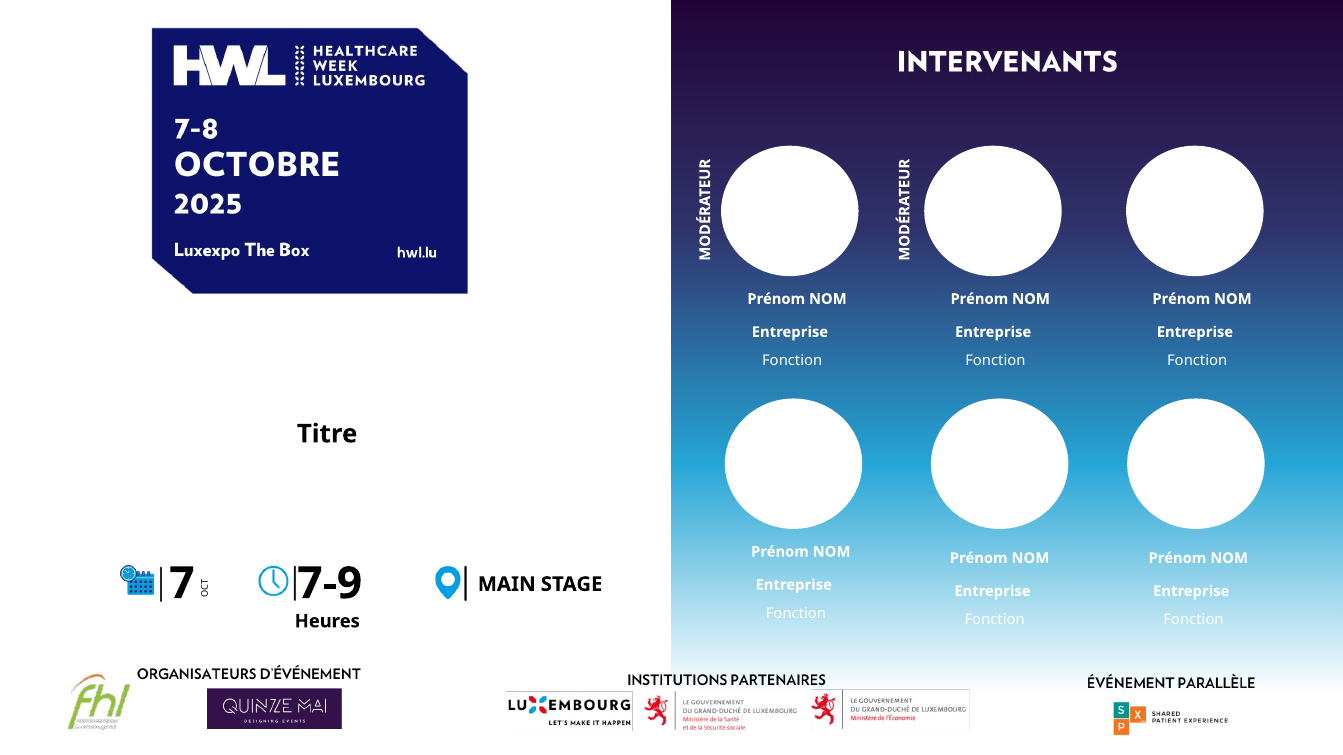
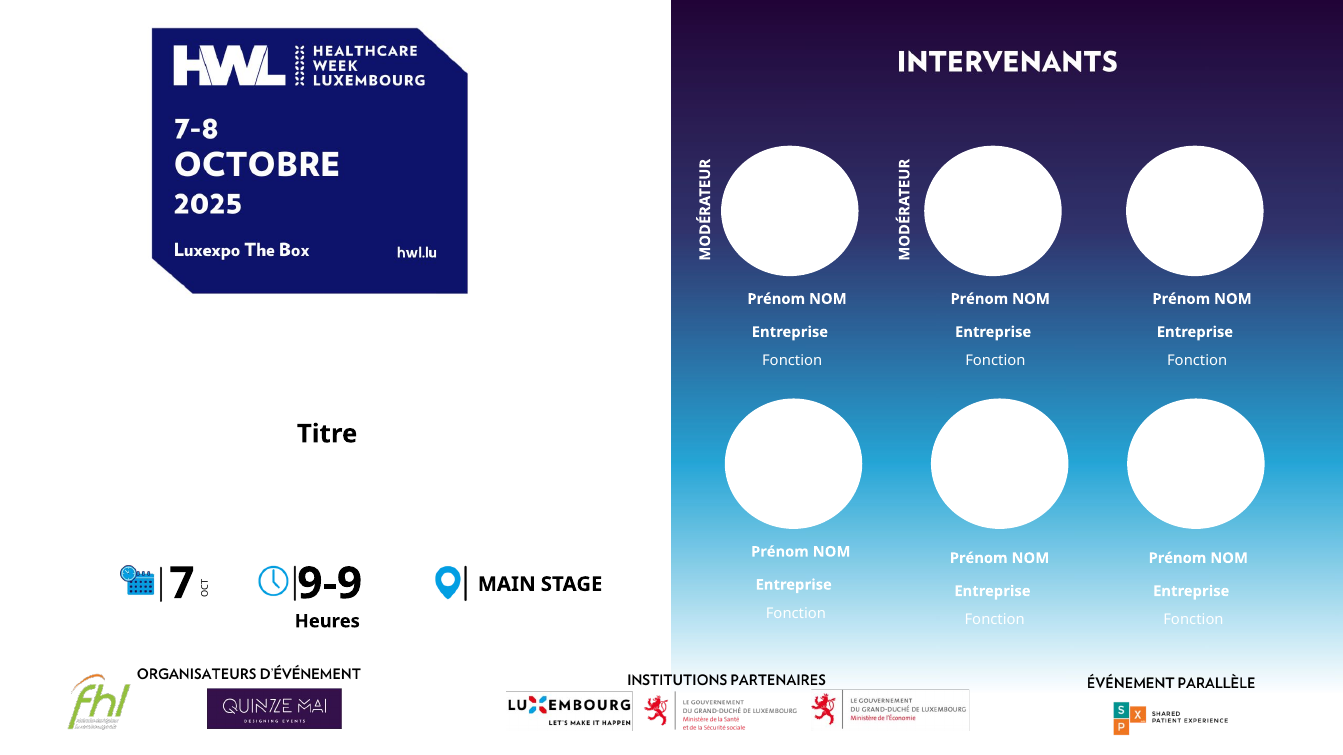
7-9: 7-9 -> 9-9 (330, 584)
